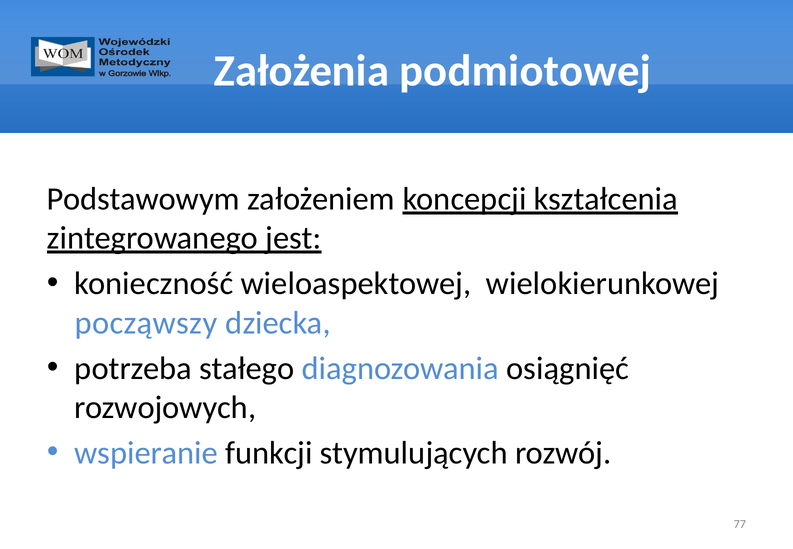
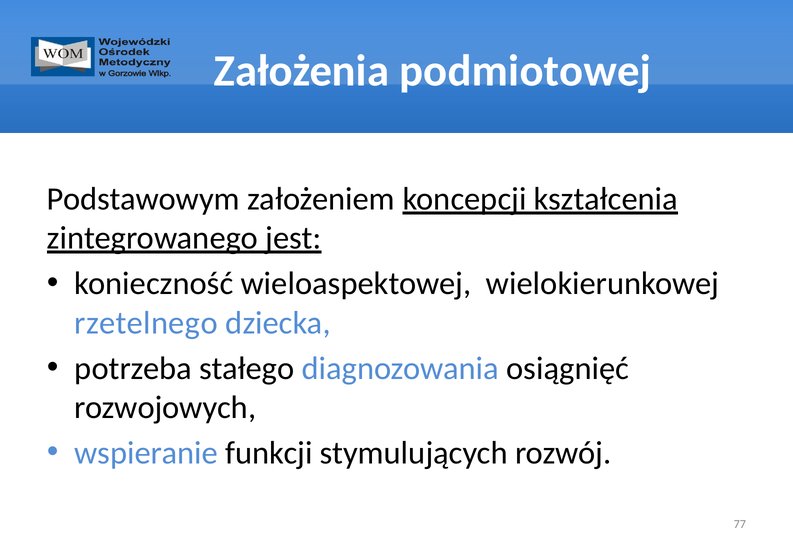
począwszy: począwszy -> rzetelnego (146, 323)
